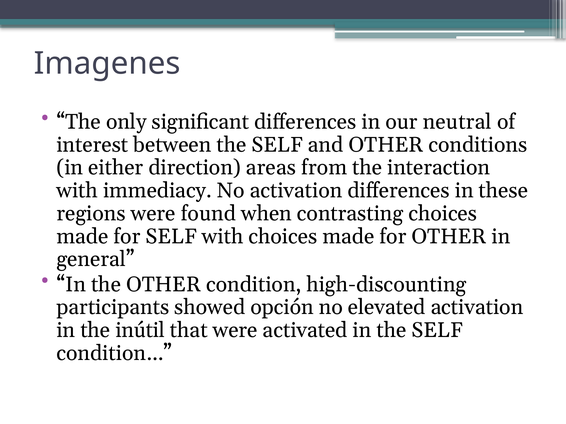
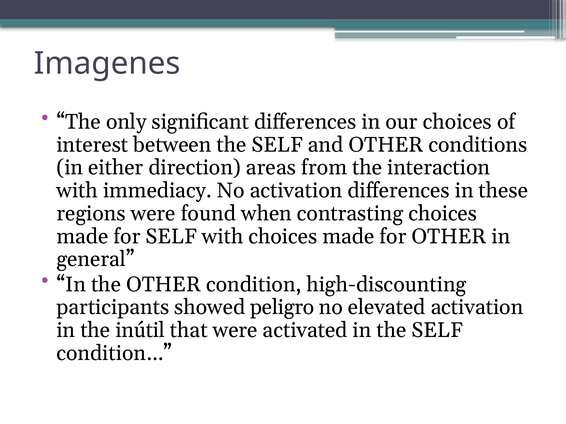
our neutral: neutral -> choices (457, 122)
opción: opción -> peligro (282, 308)
